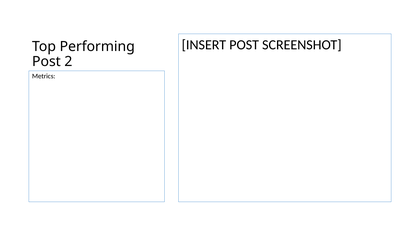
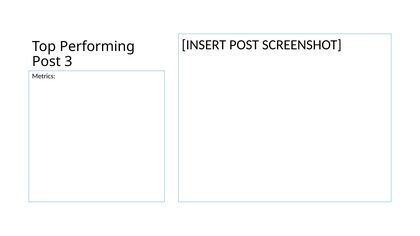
2: 2 -> 3 (68, 62)
